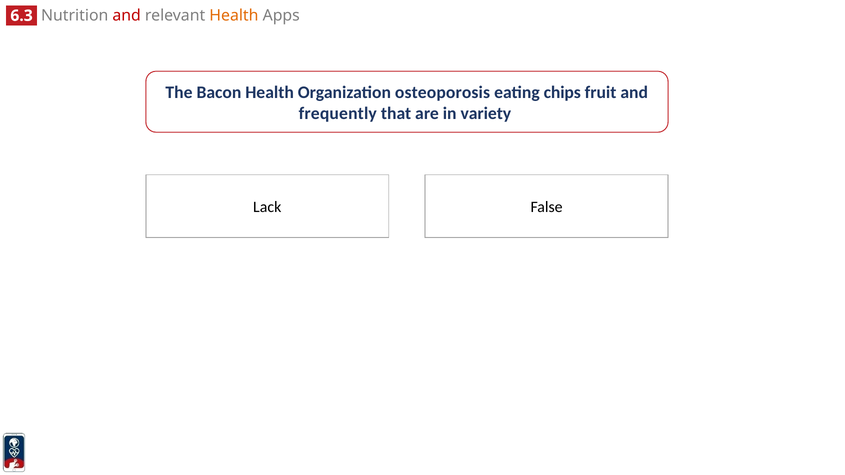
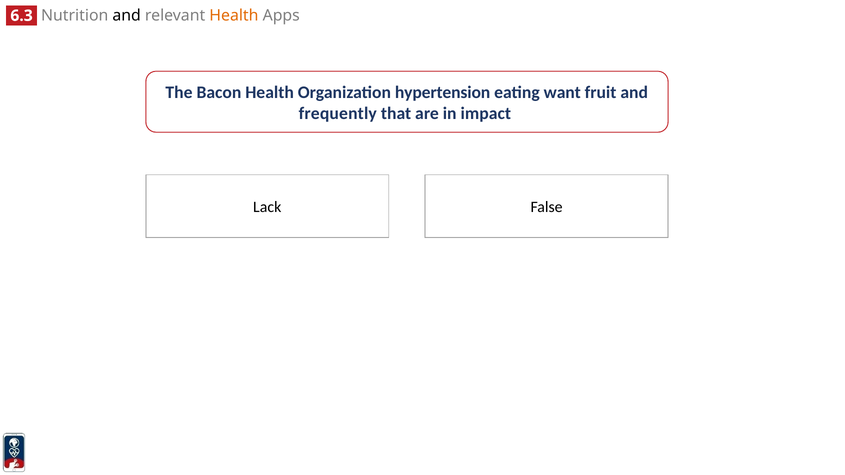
and colour: red -> black (127, 16)
osteoporosis: osteoporosis -> hypertension (443, 92)
chips: chips -> want (562, 92)
variety: variety -> impact (486, 114)
